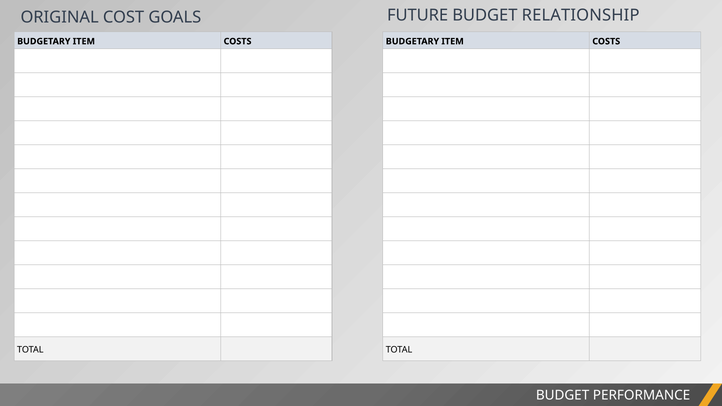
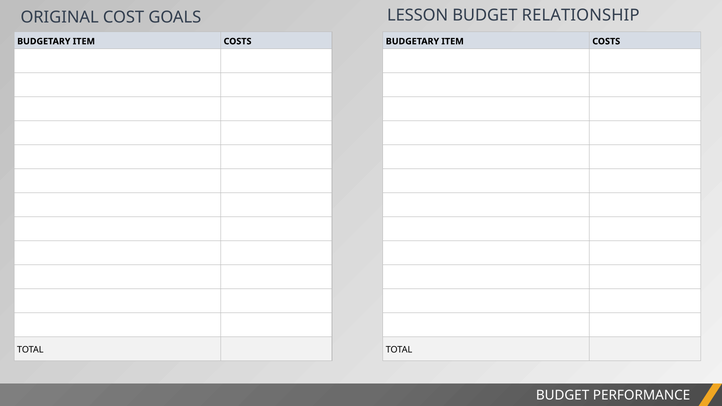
FUTURE: FUTURE -> LESSON (418, 15)
